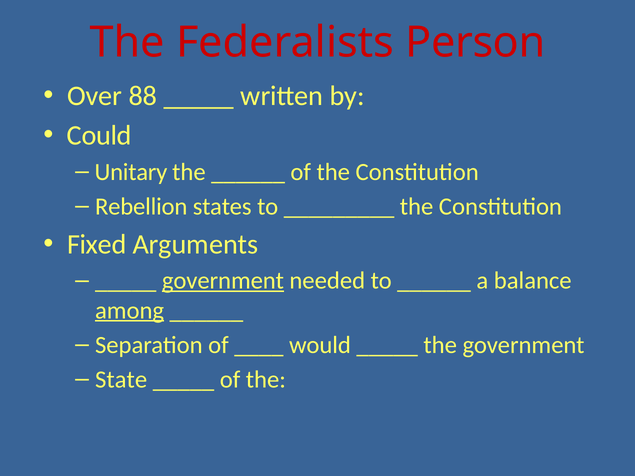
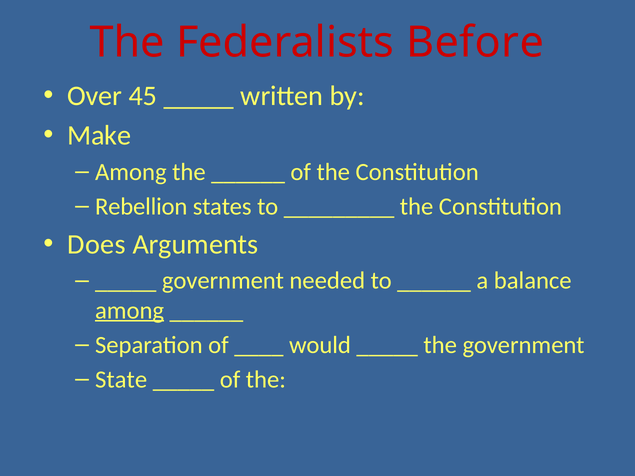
Person: Person -> Before (475, 43)
88: 88 -> 45 (143, 96)
Could: Could -> Make (99, 136)
Unitary: Unitary -> Among (131, 172)
Fixed: Fixed -> Does (97, 244)
government underline: present -> none (223, 281)
